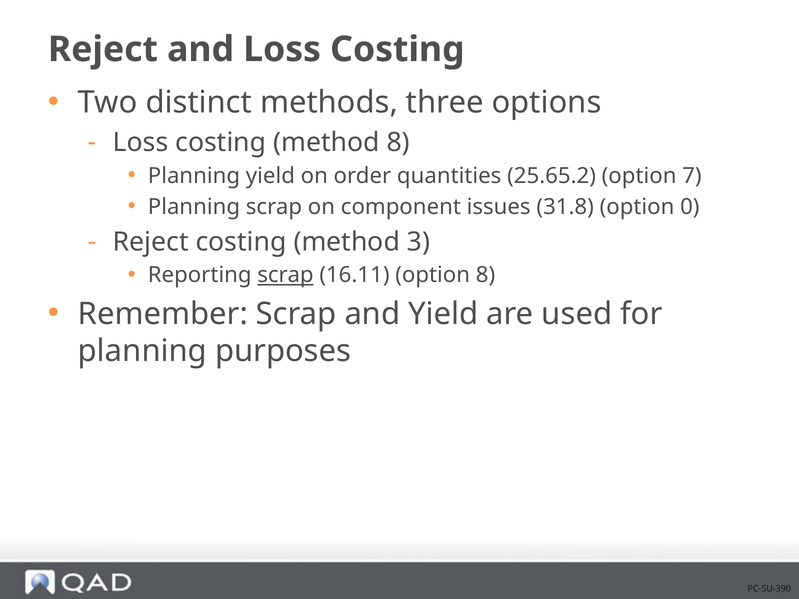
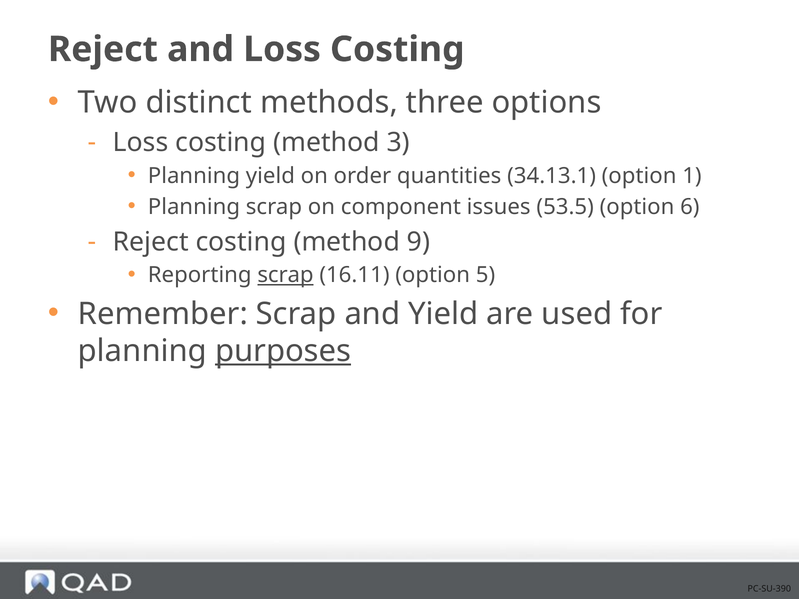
method 8: 8 -> 3 (398, 142)
25.65.2: 25.65.2 -> 34.13.1 (552, 176)
7: 7 -> 1 (692, 176)
31.8: 31.8 -> 53.5 (565, 207)
0: 0 -> 6 (690, 207)
3: 3 -> 9 (418, 242)
option 8: 8 -> 5 (486, 275)
purposes underline: none -> present (283, 351)
